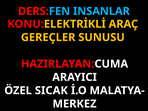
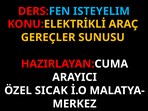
INSANLAR: INSANLAR -> ISTEYELIM (101, 11)
